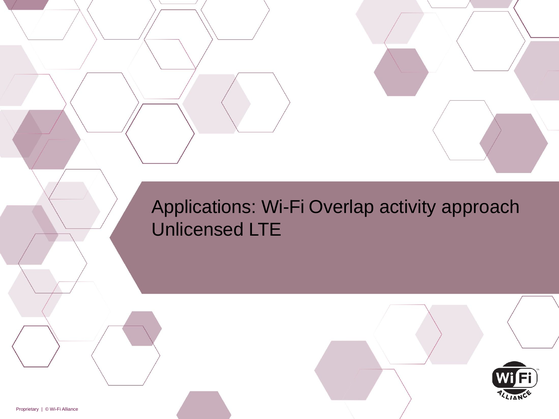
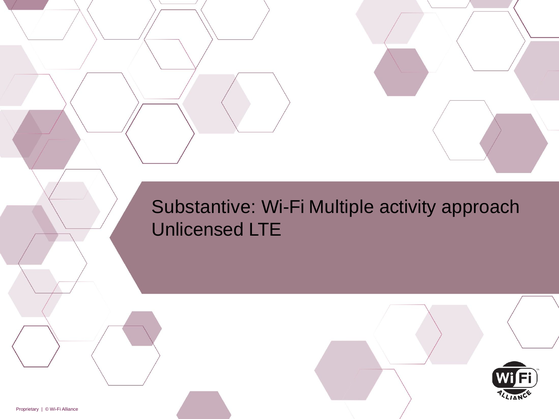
Applications: Applications -> Substantive (204, 207)
Overlap: Overlap -> Multiple (341, 207)
